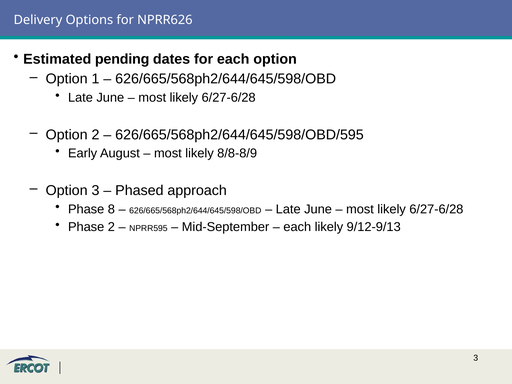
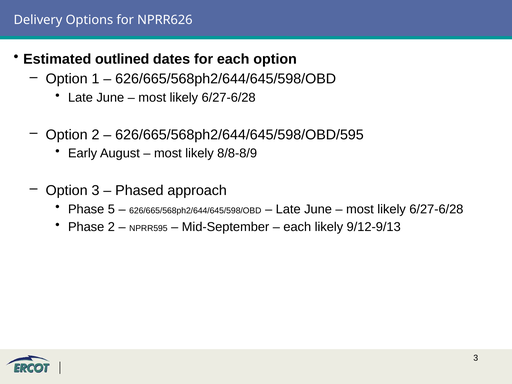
pending: pending -> outlined (122, 59)
8: 8 -> 5 (111, 209)
